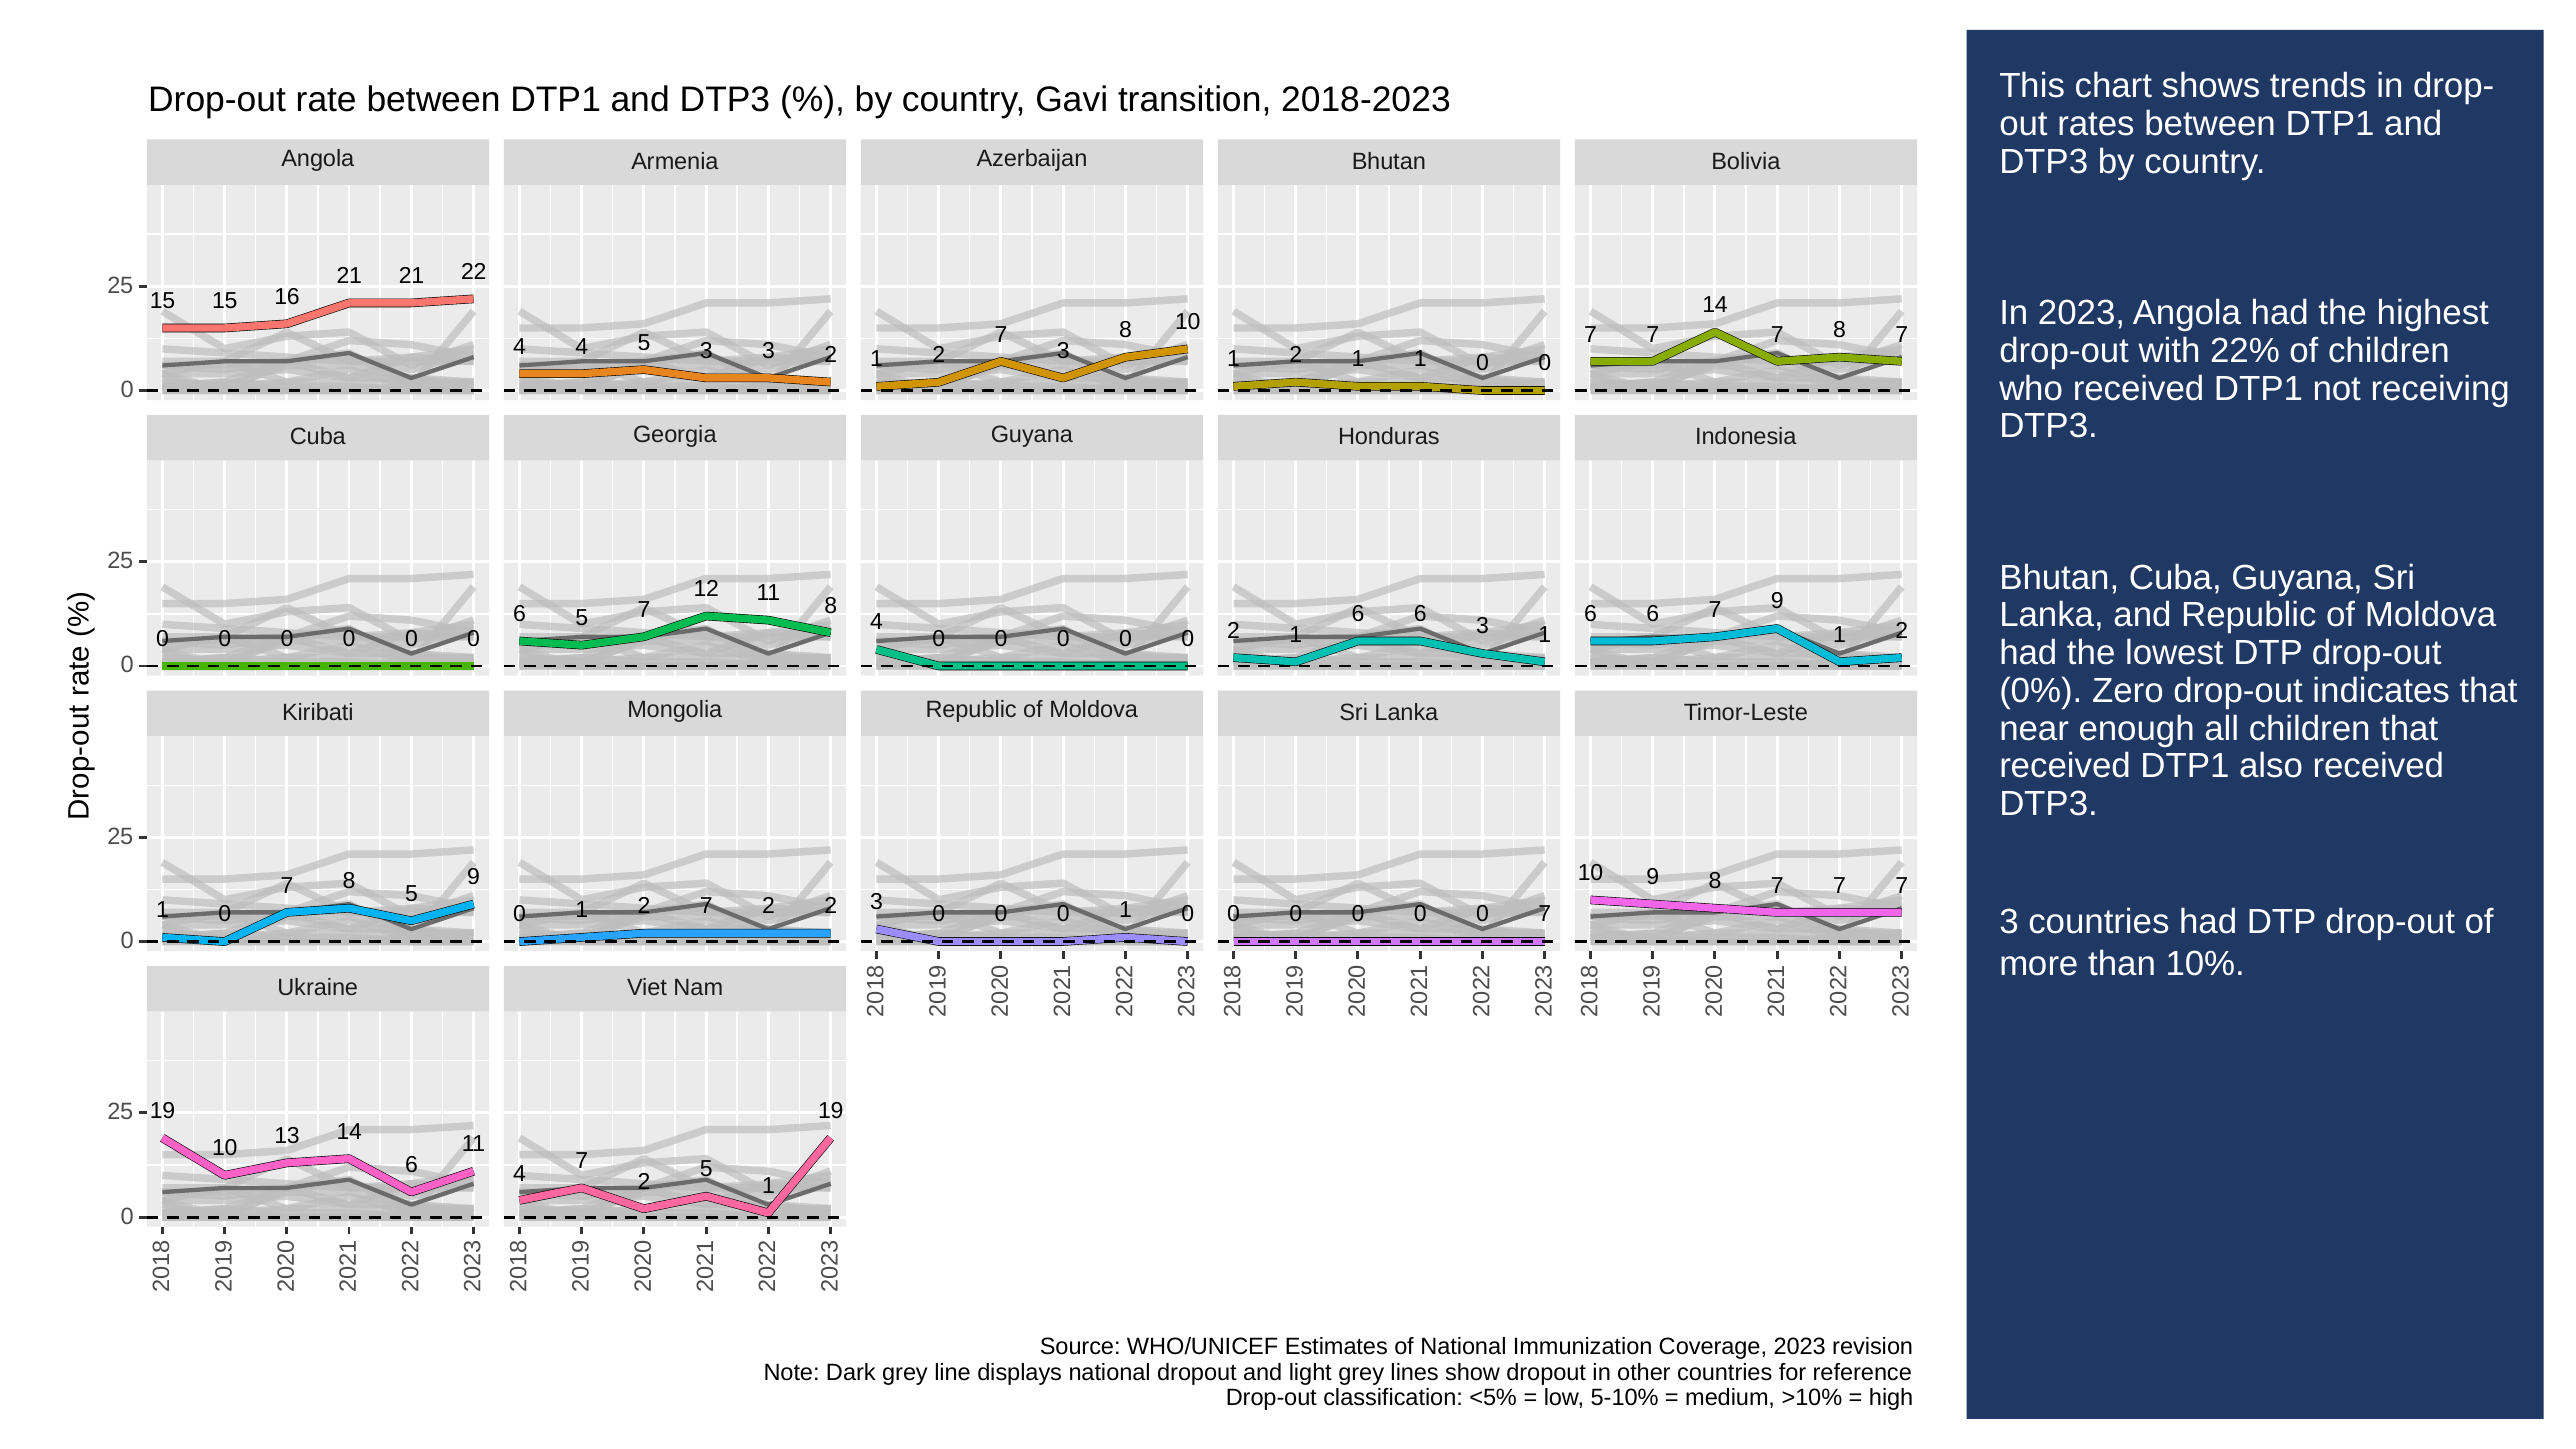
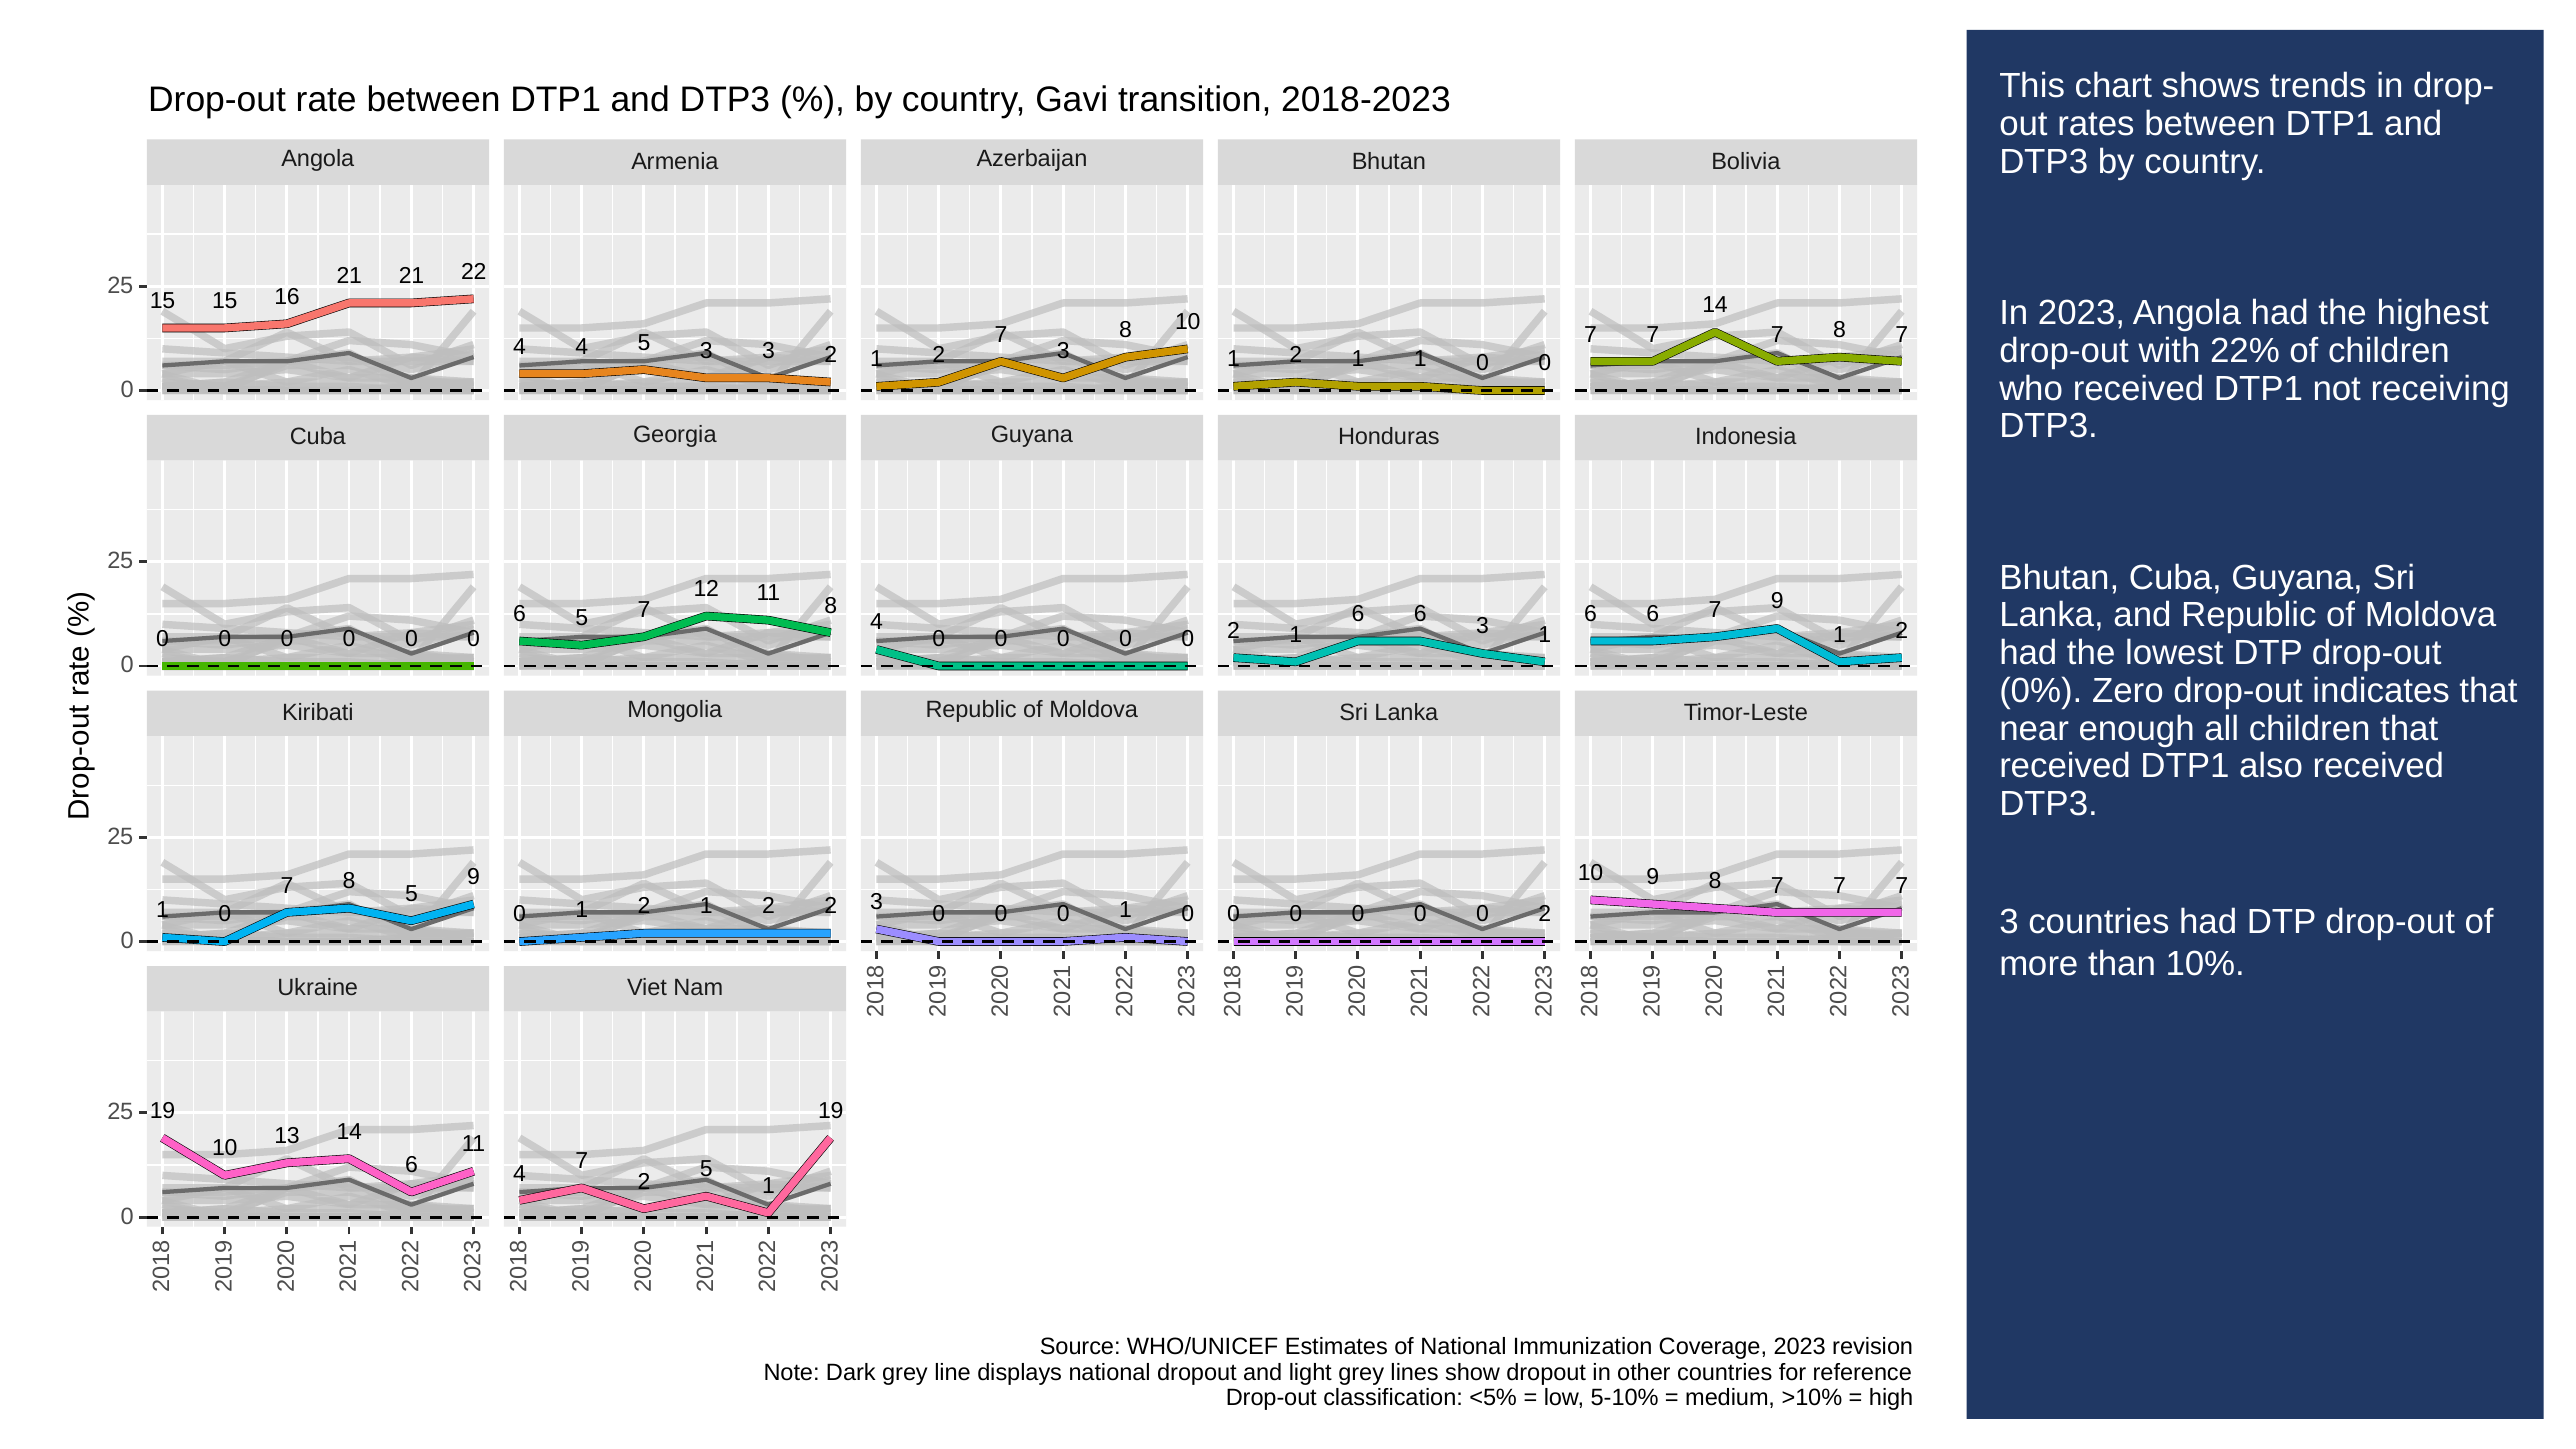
7: 7 -> 1 (706, 906)
0 0 0 7: 7 -> 2 (1545, 914)
